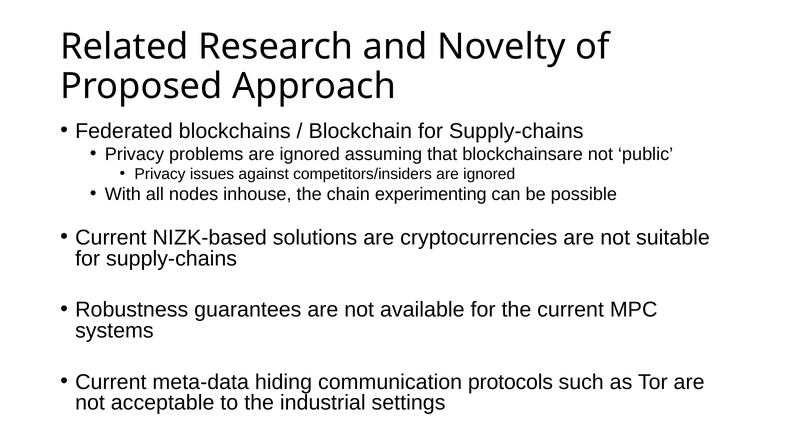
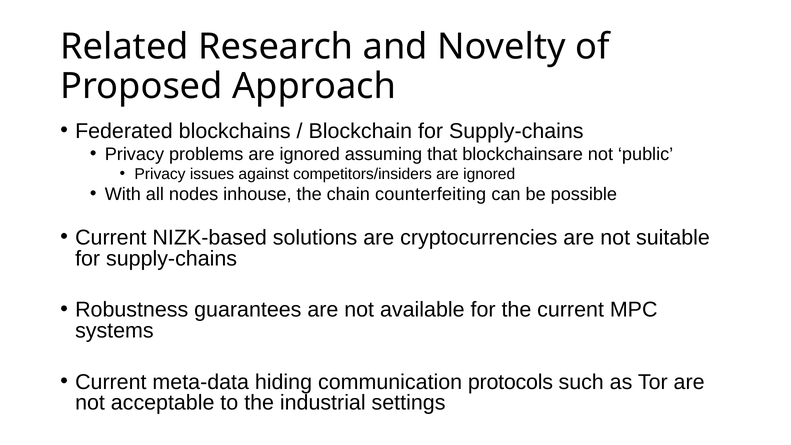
experimenting: experimenting -> counterfeiting (431, 194)
